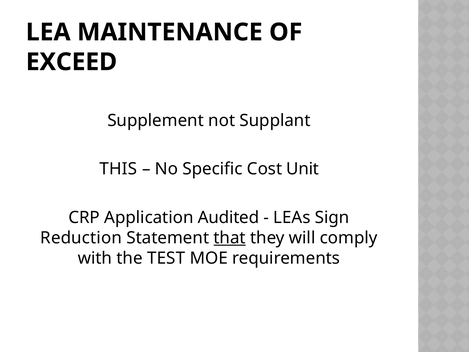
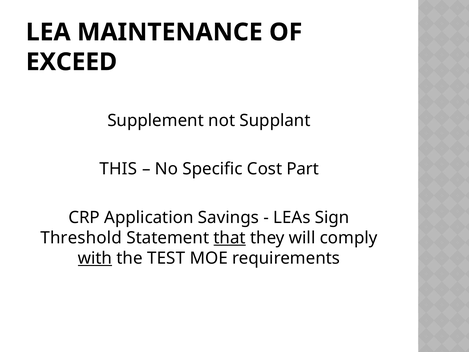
Unit: Unit -> Part (303, 169)
Audited: Audited -> Savings (228, 217)
Reduction: Reduction -> Threshold (81, 238)
with underline: none -> present (95, 258)
